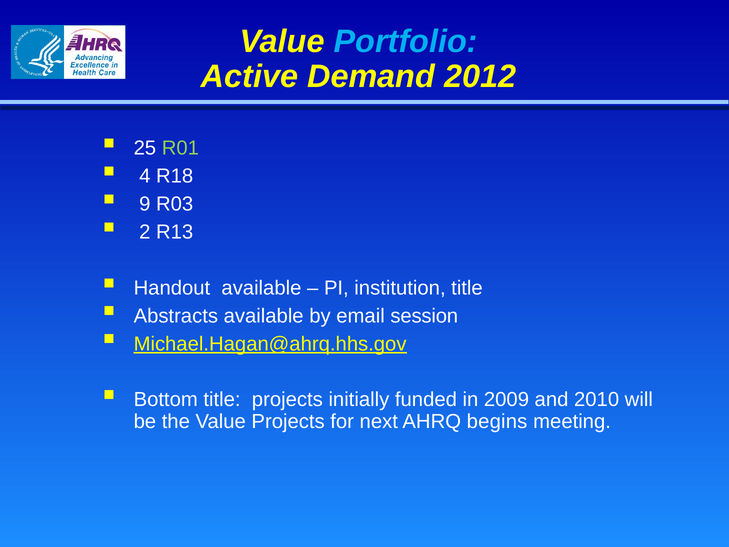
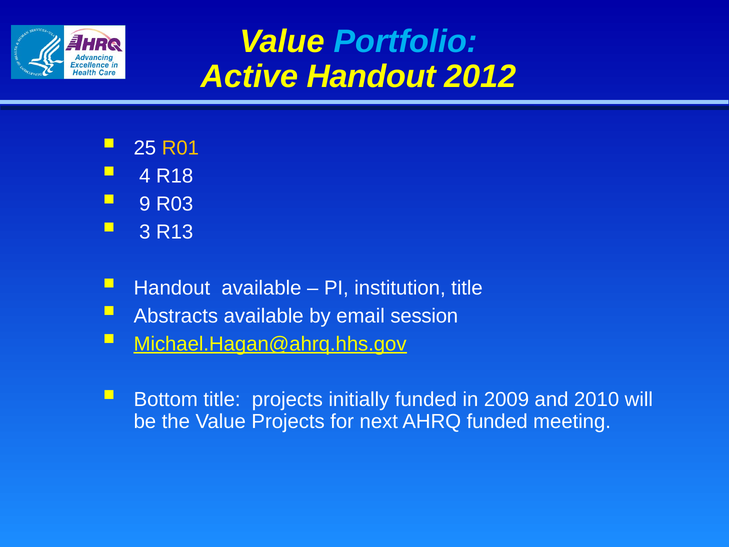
Active Demand: Demand -> Handout (371, 76)
R01 colour: light green -> yellow (180, 148)
2: 2 -> 3 (145, 232)
AHRQ begins: begins -> funded (497, 421)
